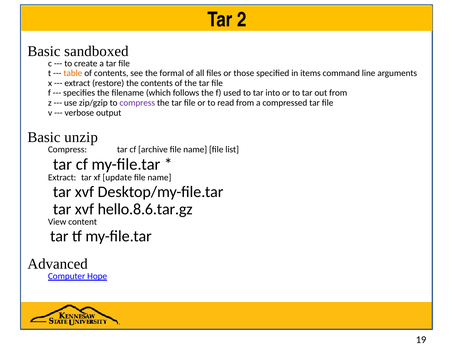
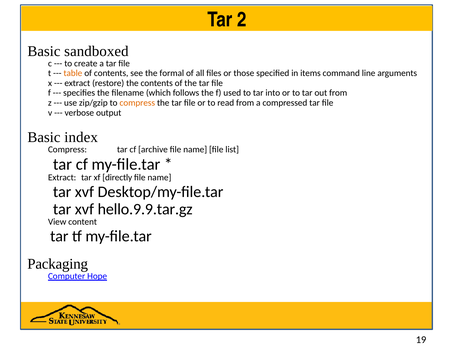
compress colour: purple -> orange (137, 103)
unzip: unzip -> index (81, 137)
update: update -> directly (117, 177)
hello.8.6.tar.gz: hello.8.6.tar.gz -> hello.9.9.tar.gz (145, 209)
Advanced: Advanced -> Packaging (58, 264)
